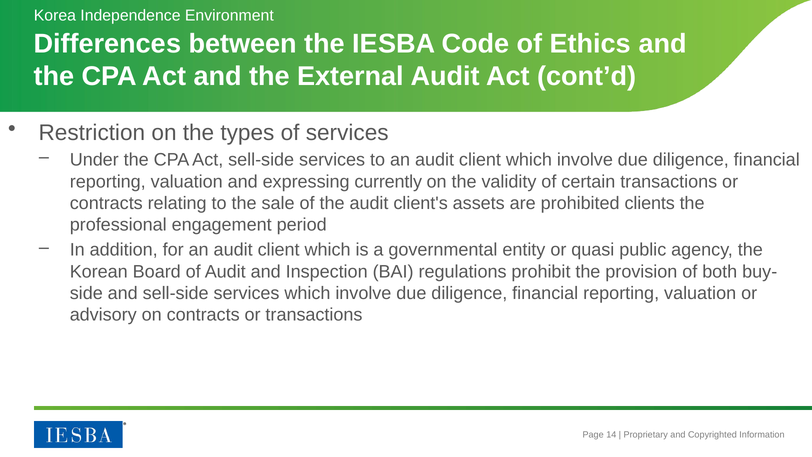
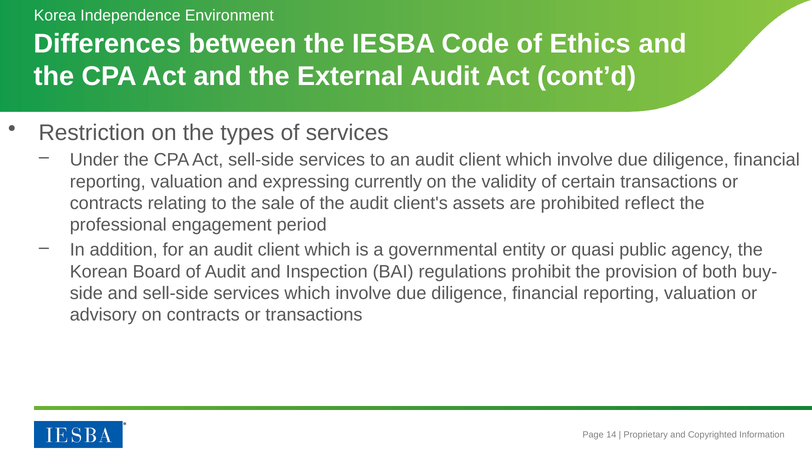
clients: clients -> reflect (650, 203)
